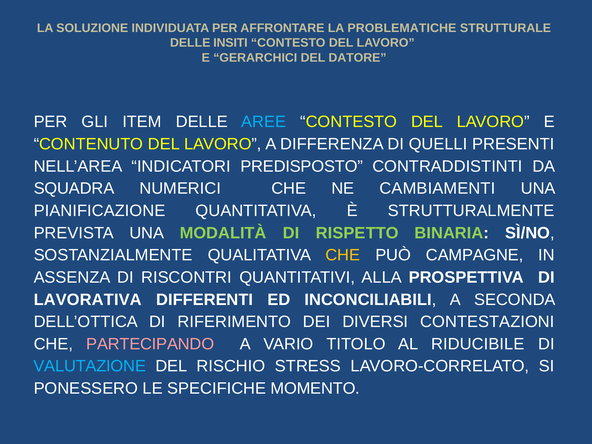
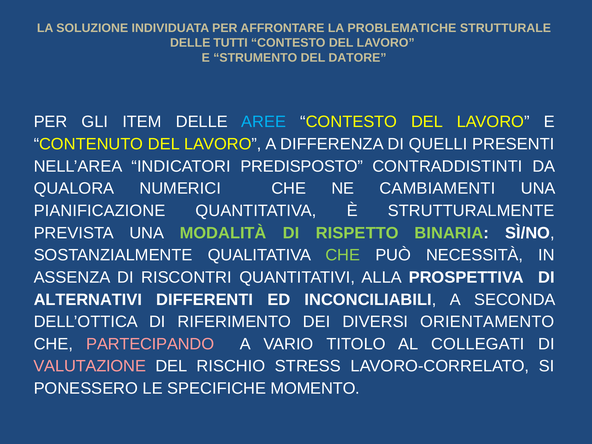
INSITI: INSITI -> TUTTI (230, 43)
GERARCHICI: GERARCHICI -> STRUMENTO (255, 58)
SQUADRA: SQUADRA -> QUALORA (74, 189)
CHE colour: yellow -> light green (343, 255)
CAMPAGNE: CAMPAGNE -> NECESSITÀ (475, 255)
LAVORATIVA: LAVORATIVA -> ALTERNATIVI (88, 300)
CONTESTAZIONI: CONTESTAZIONI -> ORIENTAMENTO (487, 322)
RIDUCIBILE: RIDUCIBILE -> COLLEGATI (478, 344)
VALUTAZIONE colour: light blue -> pink (90, 366)
